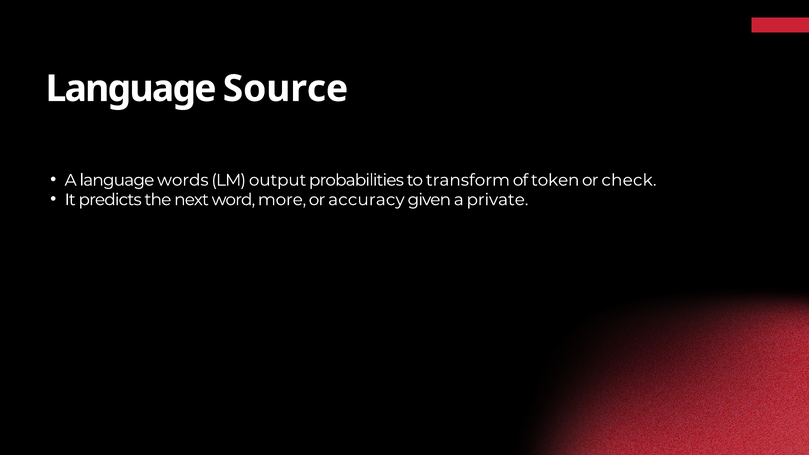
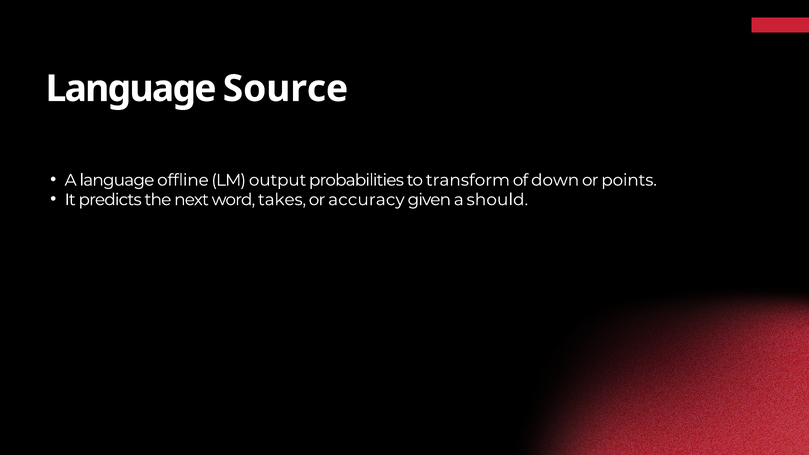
words: words -> offline (183, 180)
token: token -> down (555, 180)
check: check -> points (629, 180)
more: more -> takes (282, 200)
private: private -> should (497, 200)
